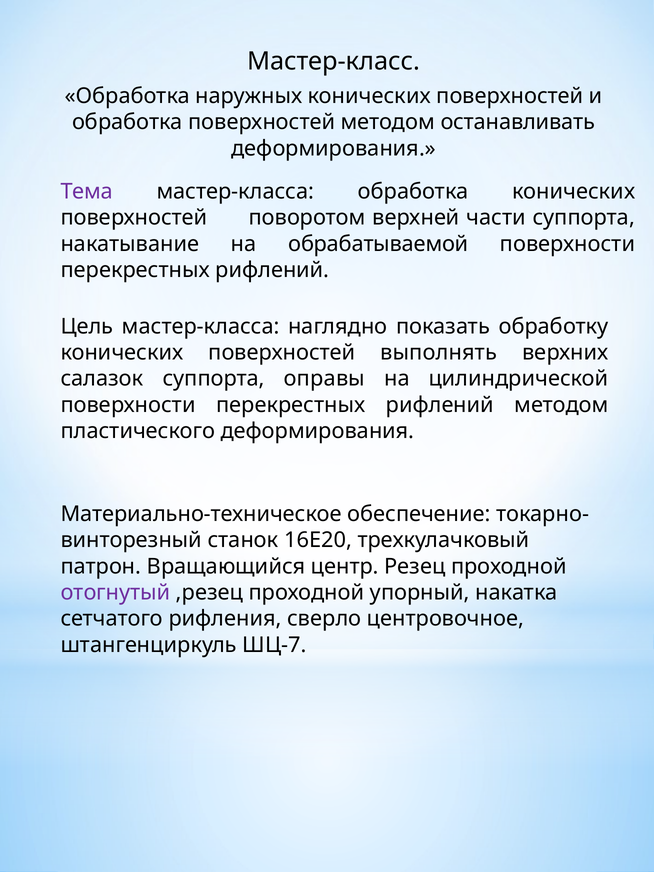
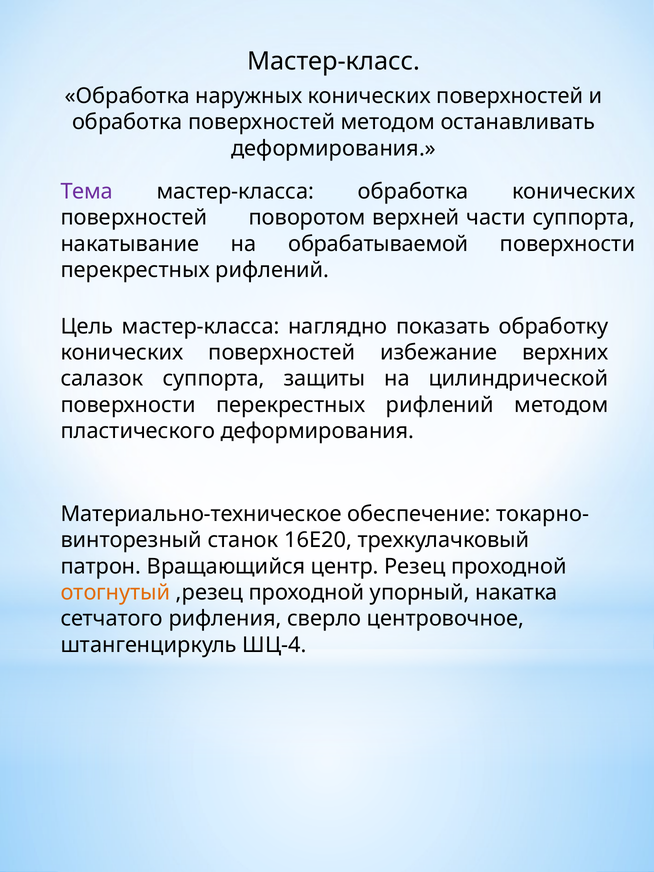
выполнять: выполнять -> избежание (439, 353)
оправы: оправы -> защиты (325, 379)
отогнутый colour: purple -> orange (115, 593)
ШЦ-7: ШЦ-7 -> ШЦ-4 (274, 645)
